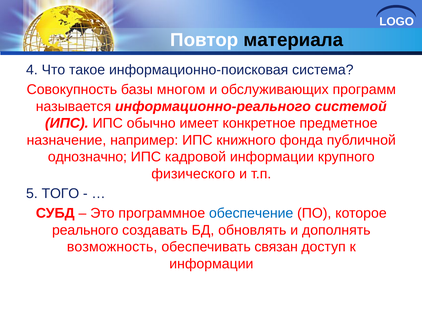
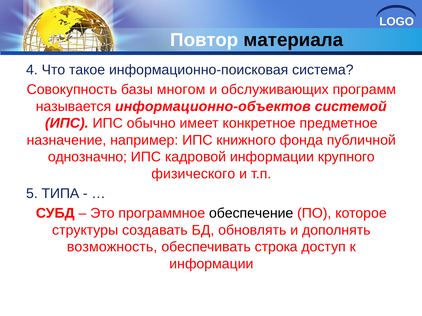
информационно-реального: информационно-реального -> информационно-объектов (213, 107)
ТОГО: ТОГО -> ТИПА (60, 194)
обеспечение colour: blue -> black (251, 214)
реального: реального -> структуры (85, 230)
связан: связан -> строка (276, 247)
